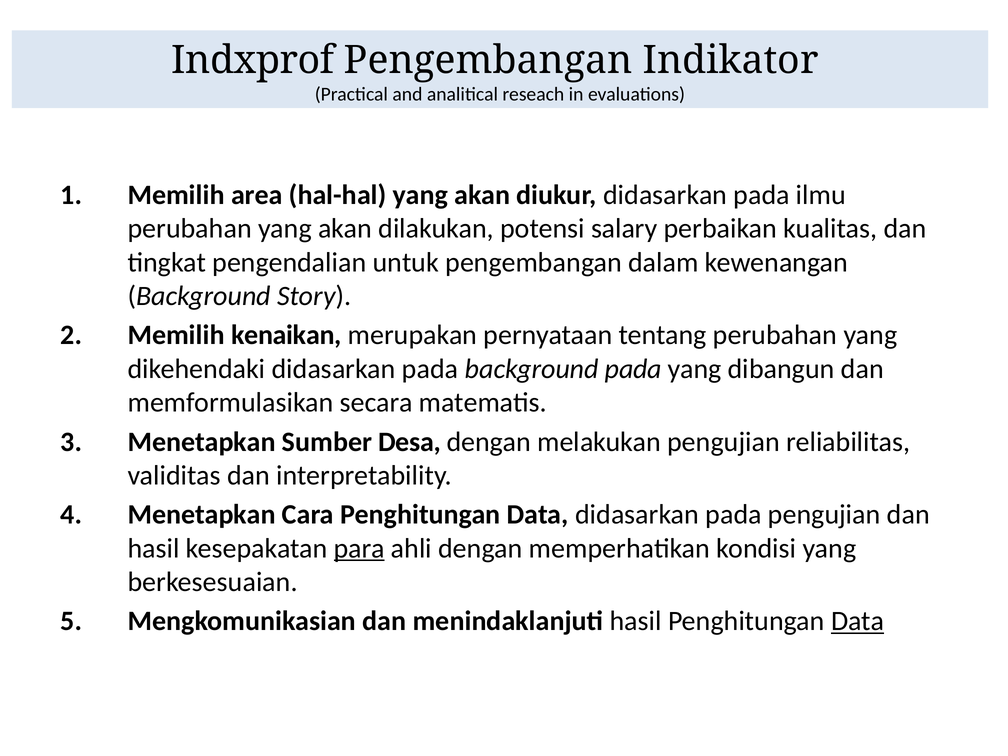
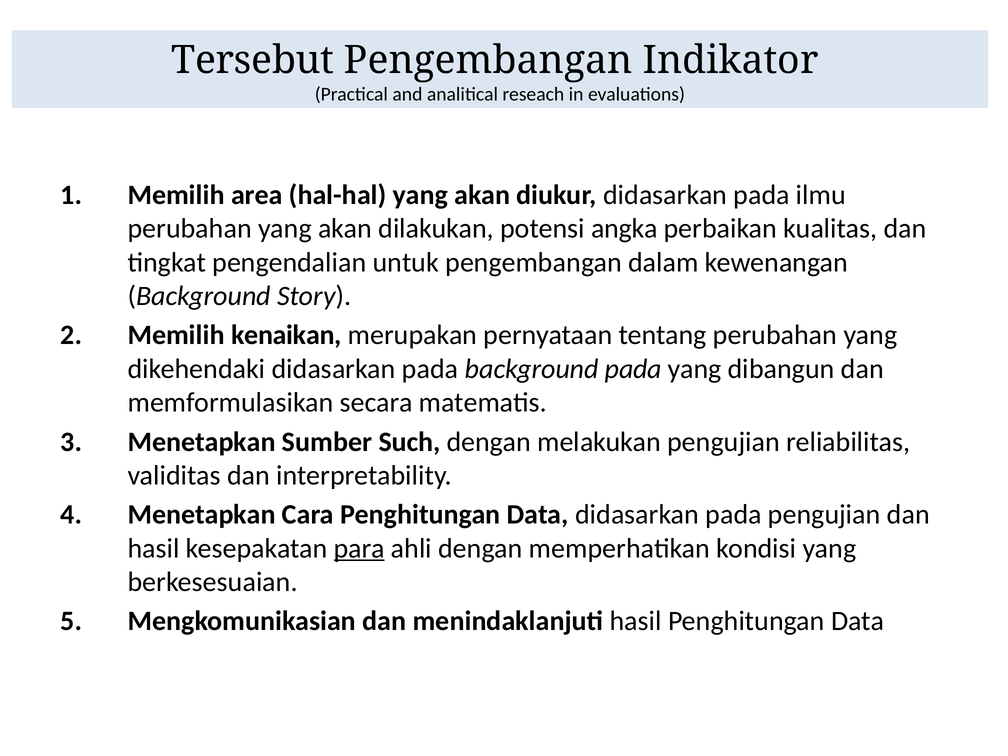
Indxprof: Indxprof -> Tersebut (253, 60)
salary: salary -> angka (624, 229)
Desa: Desa -> Such (409, 442)
Data underline: present -> none (858, 621)
